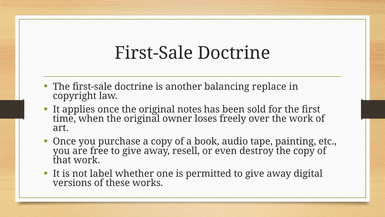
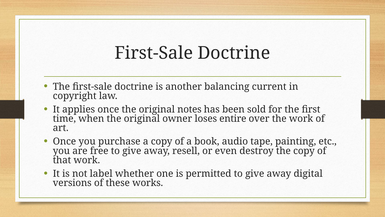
replace: replace -> current (269, 86)
freely: freely -> entire (233, 118)
